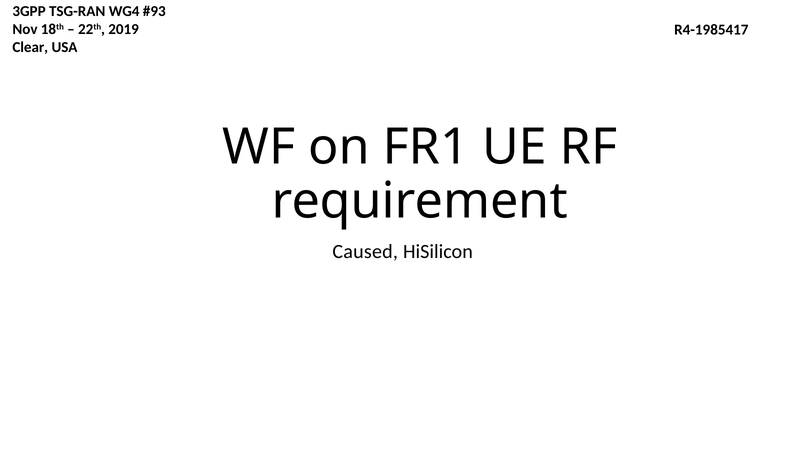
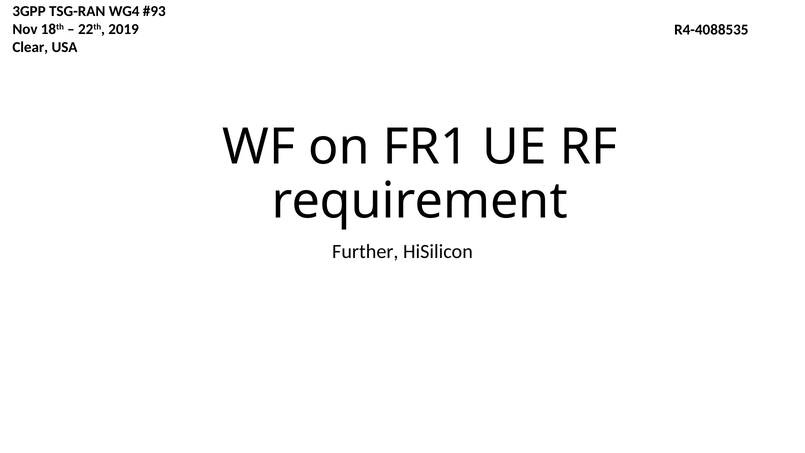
R4-1985417: R4-1985417 -> R4-4088535 (711, 30)
Caused: Caused -> Further (365, 252)
